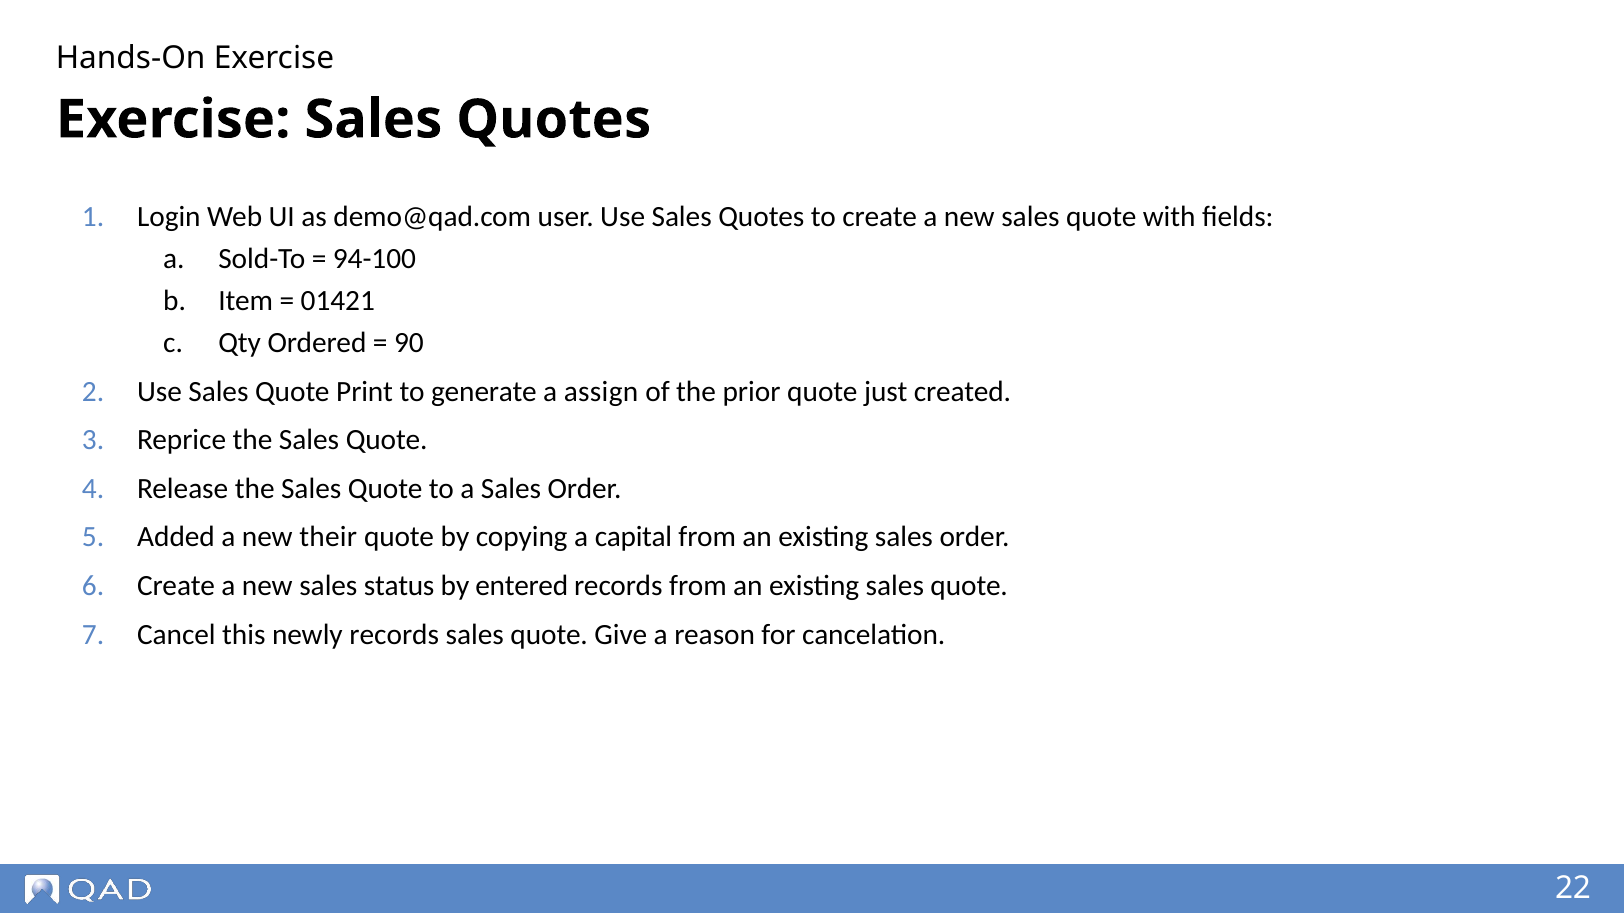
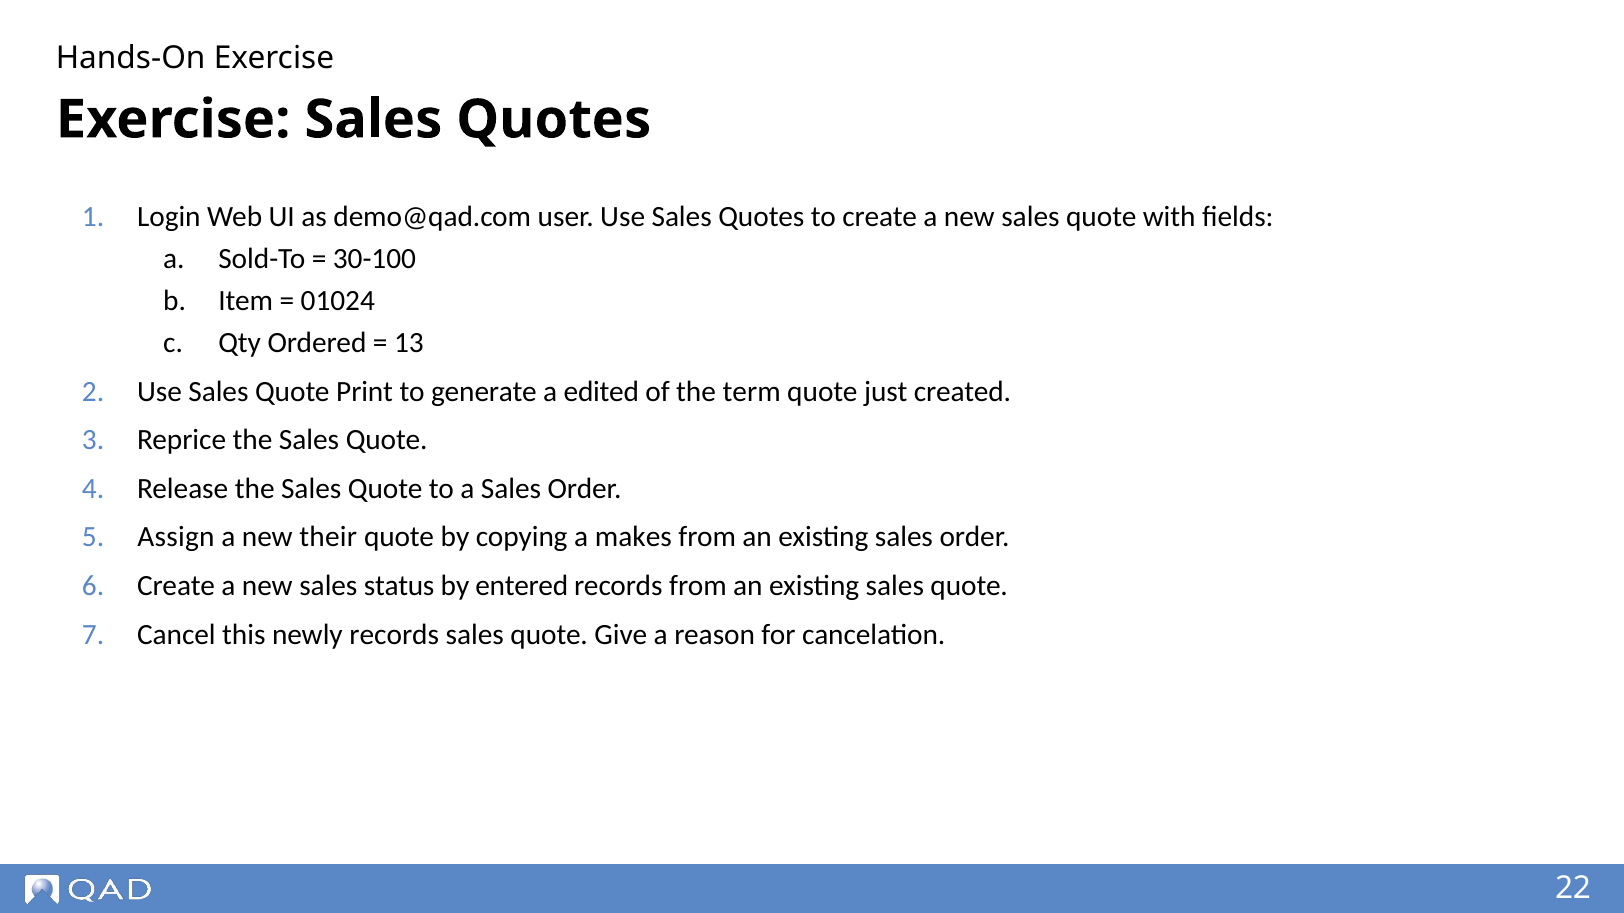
94-100: 94-100 -> 30-100 (374, 259)
01421: 01421 -> 01024 (338, 301)
90: 90 -> 13 (409, 343)
assign: assign -> edited (601, 392)
prior: prior -> term (752, 392)
Added: Added -> Assign (176, 538)
capital: capital -> makes (633, 538)
